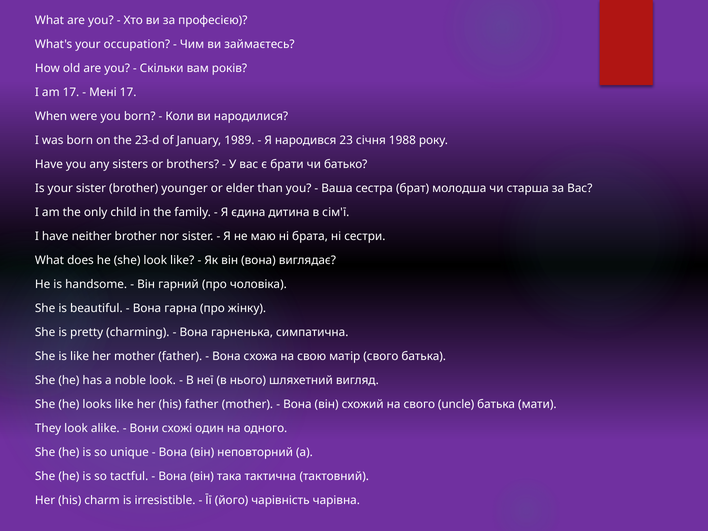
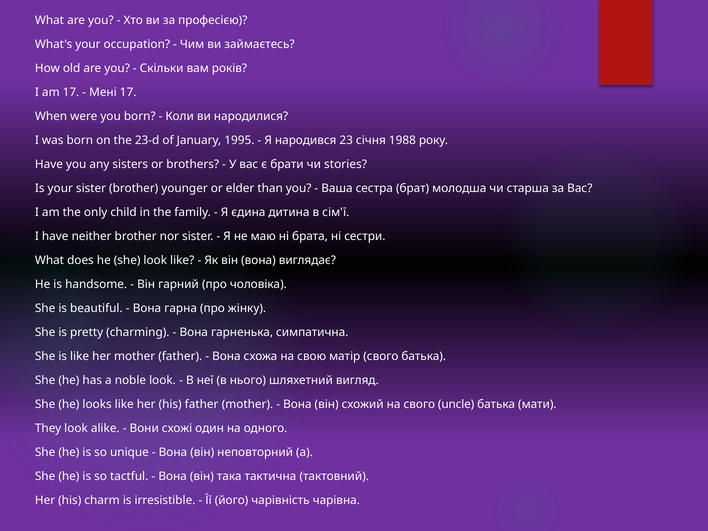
1989: 1989 -> 1995 (239, 140)
батько: батько -> stories (346, 164)
